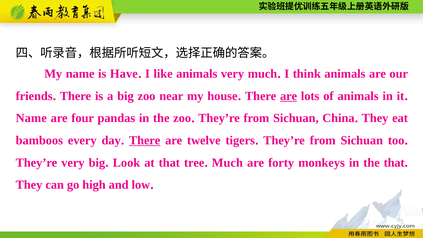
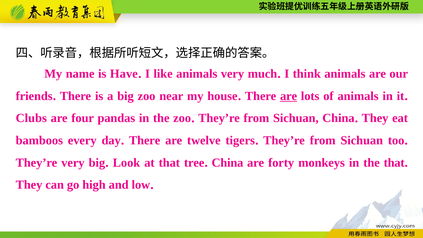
Name: Name -> Clubs (31, 118)
There underline: present -> none (145, 140)
Much: Much -> China (227, 163)
